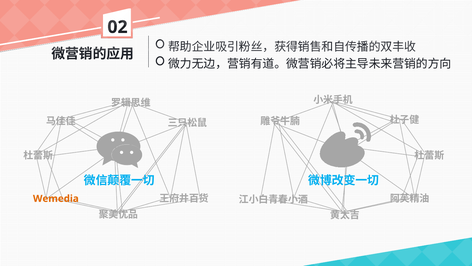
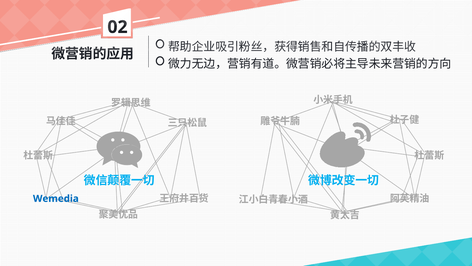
Wemedia colour: orange -> blue (56, 198)
